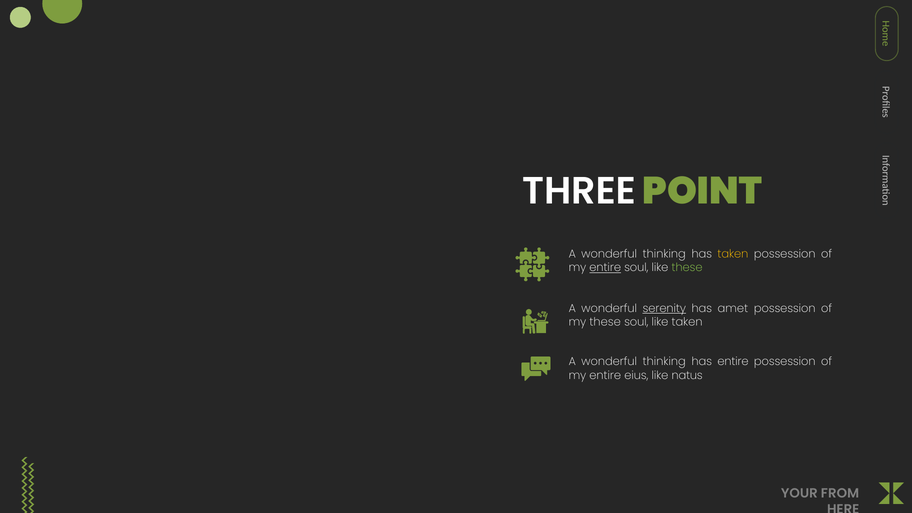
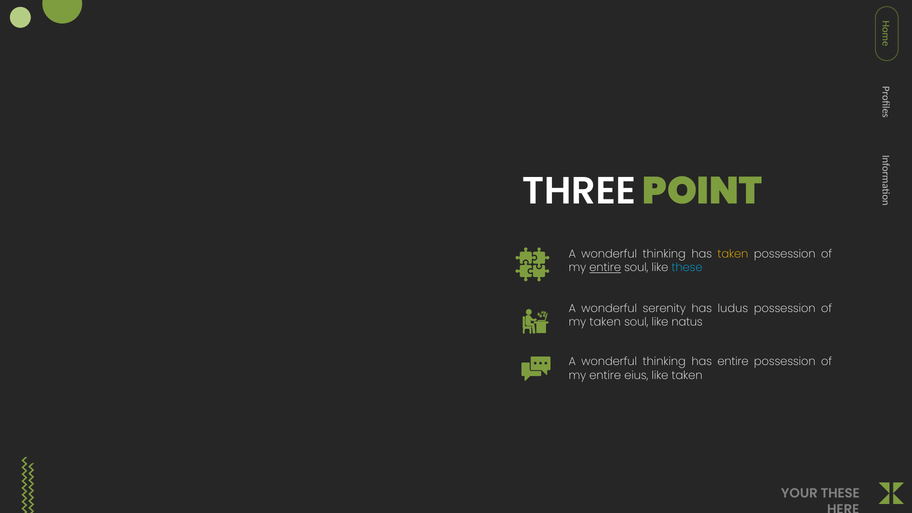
these colour: light green -> light blue (687, 268)
serenity underline: present -> none (664, 308)
amet: amet -> ludus (733, 308)
my these: these -> taken (605, 322)
like taken: taken -> natus (687, 322)
like natus: natus -> taken (687, 375)
YOUR FROM: FROM -> THESE (840, 493)
